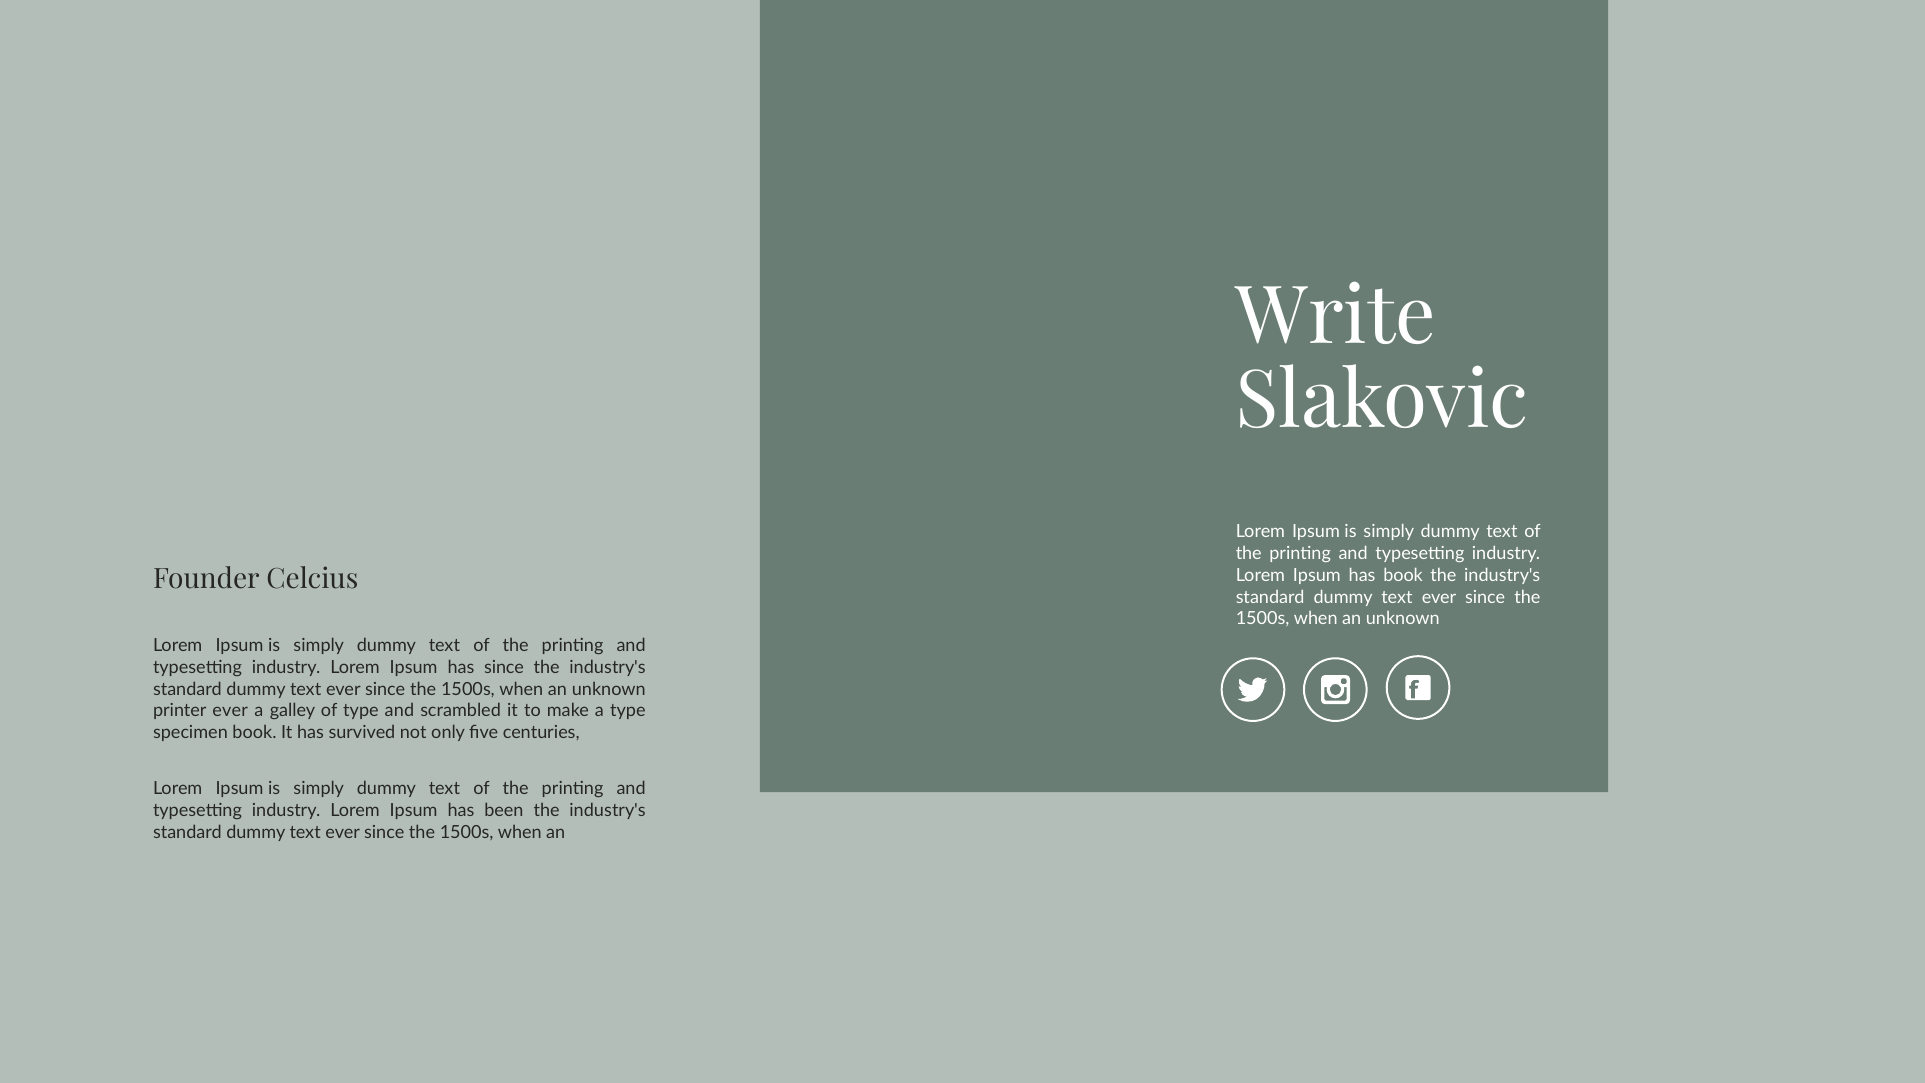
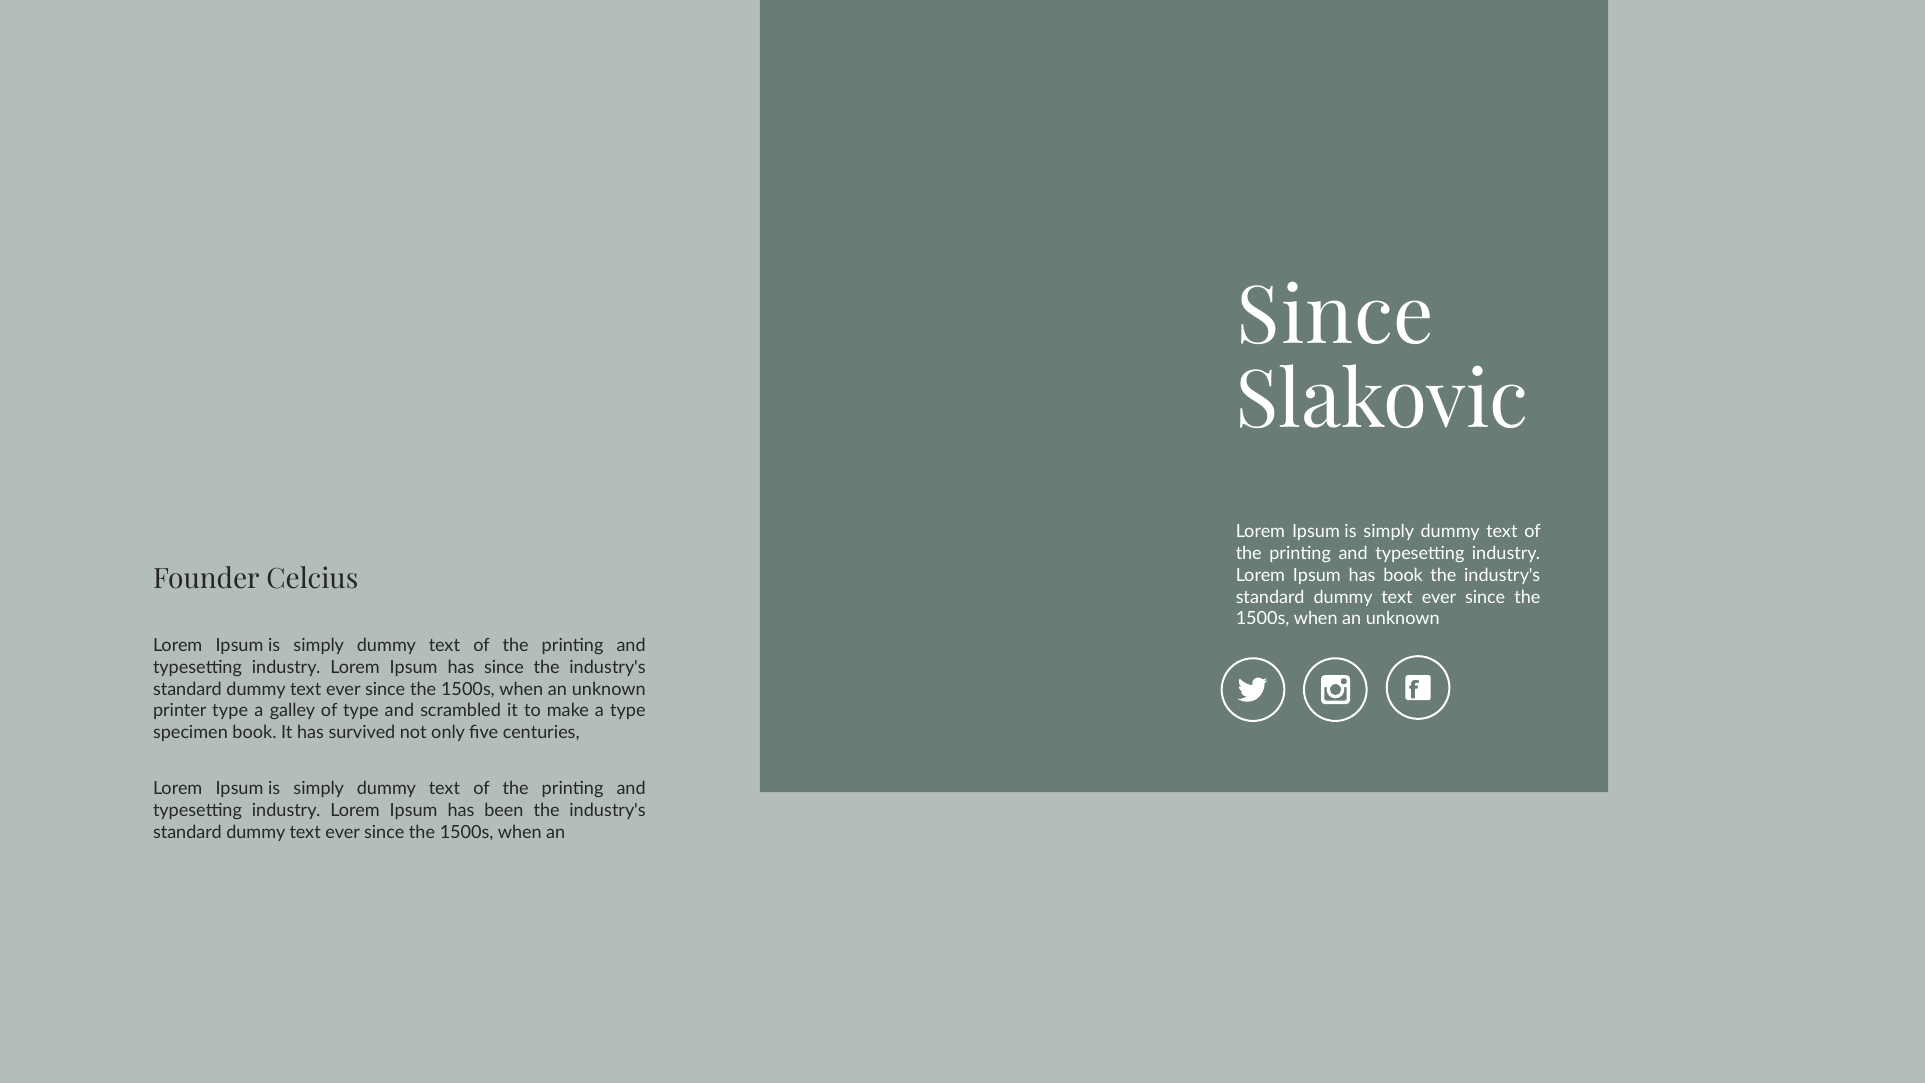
Write: Write -> Since (1336, 317)
printer ever: ever -> type (230, 711)
